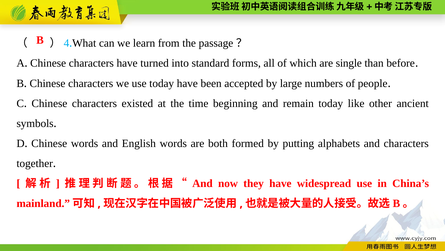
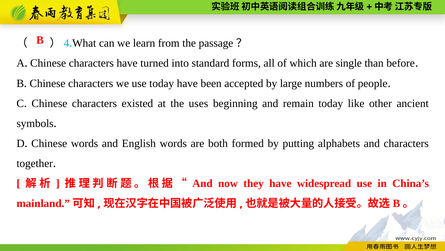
time: time -> uses (198, 103)
